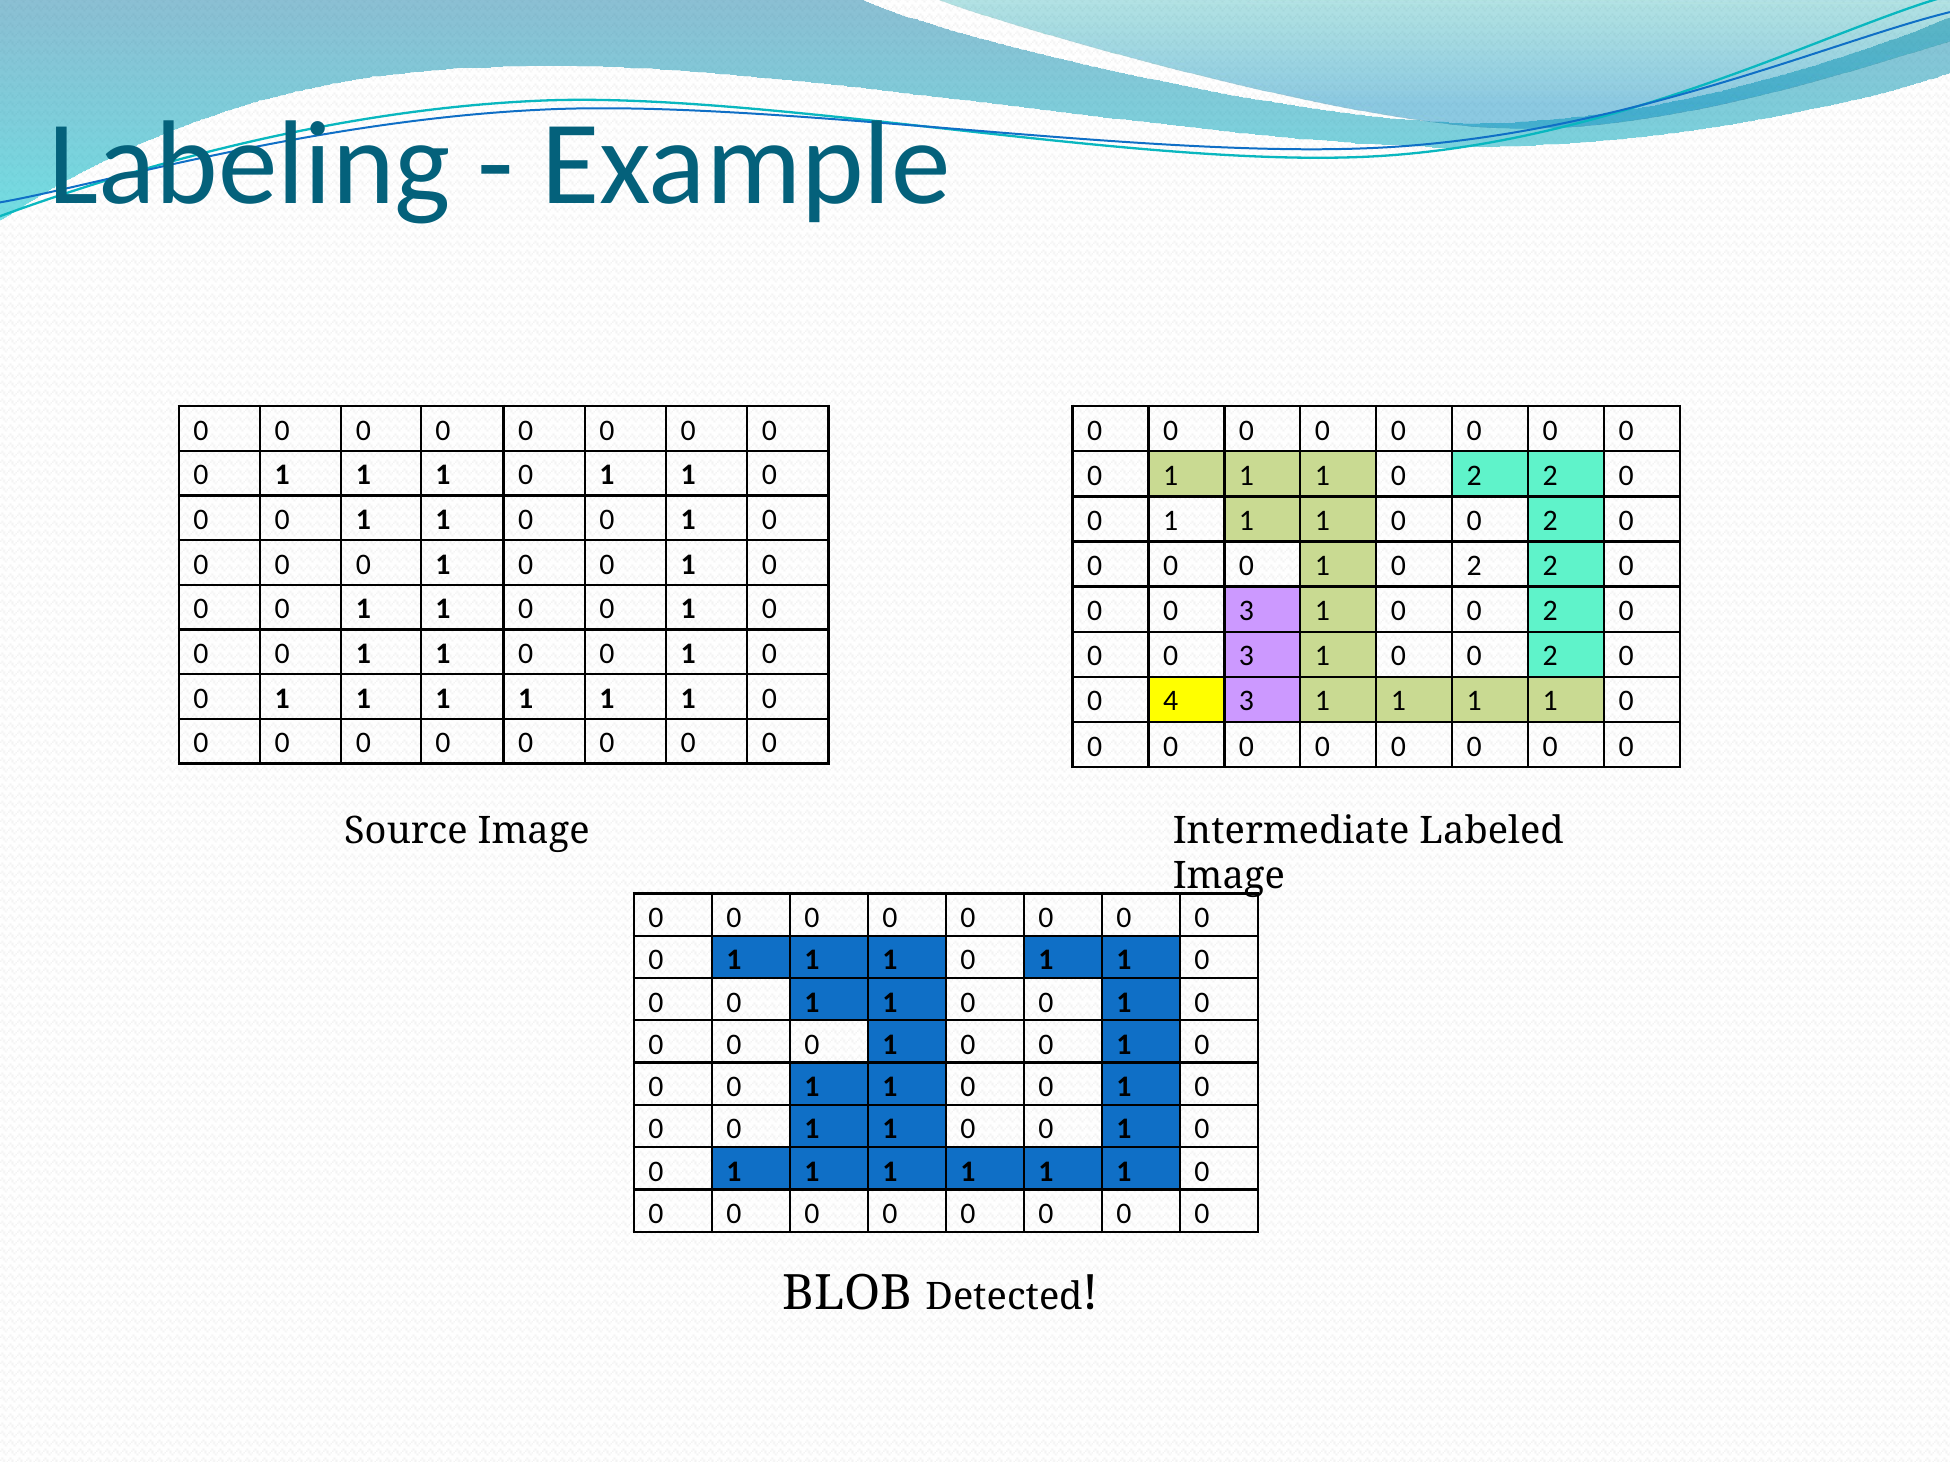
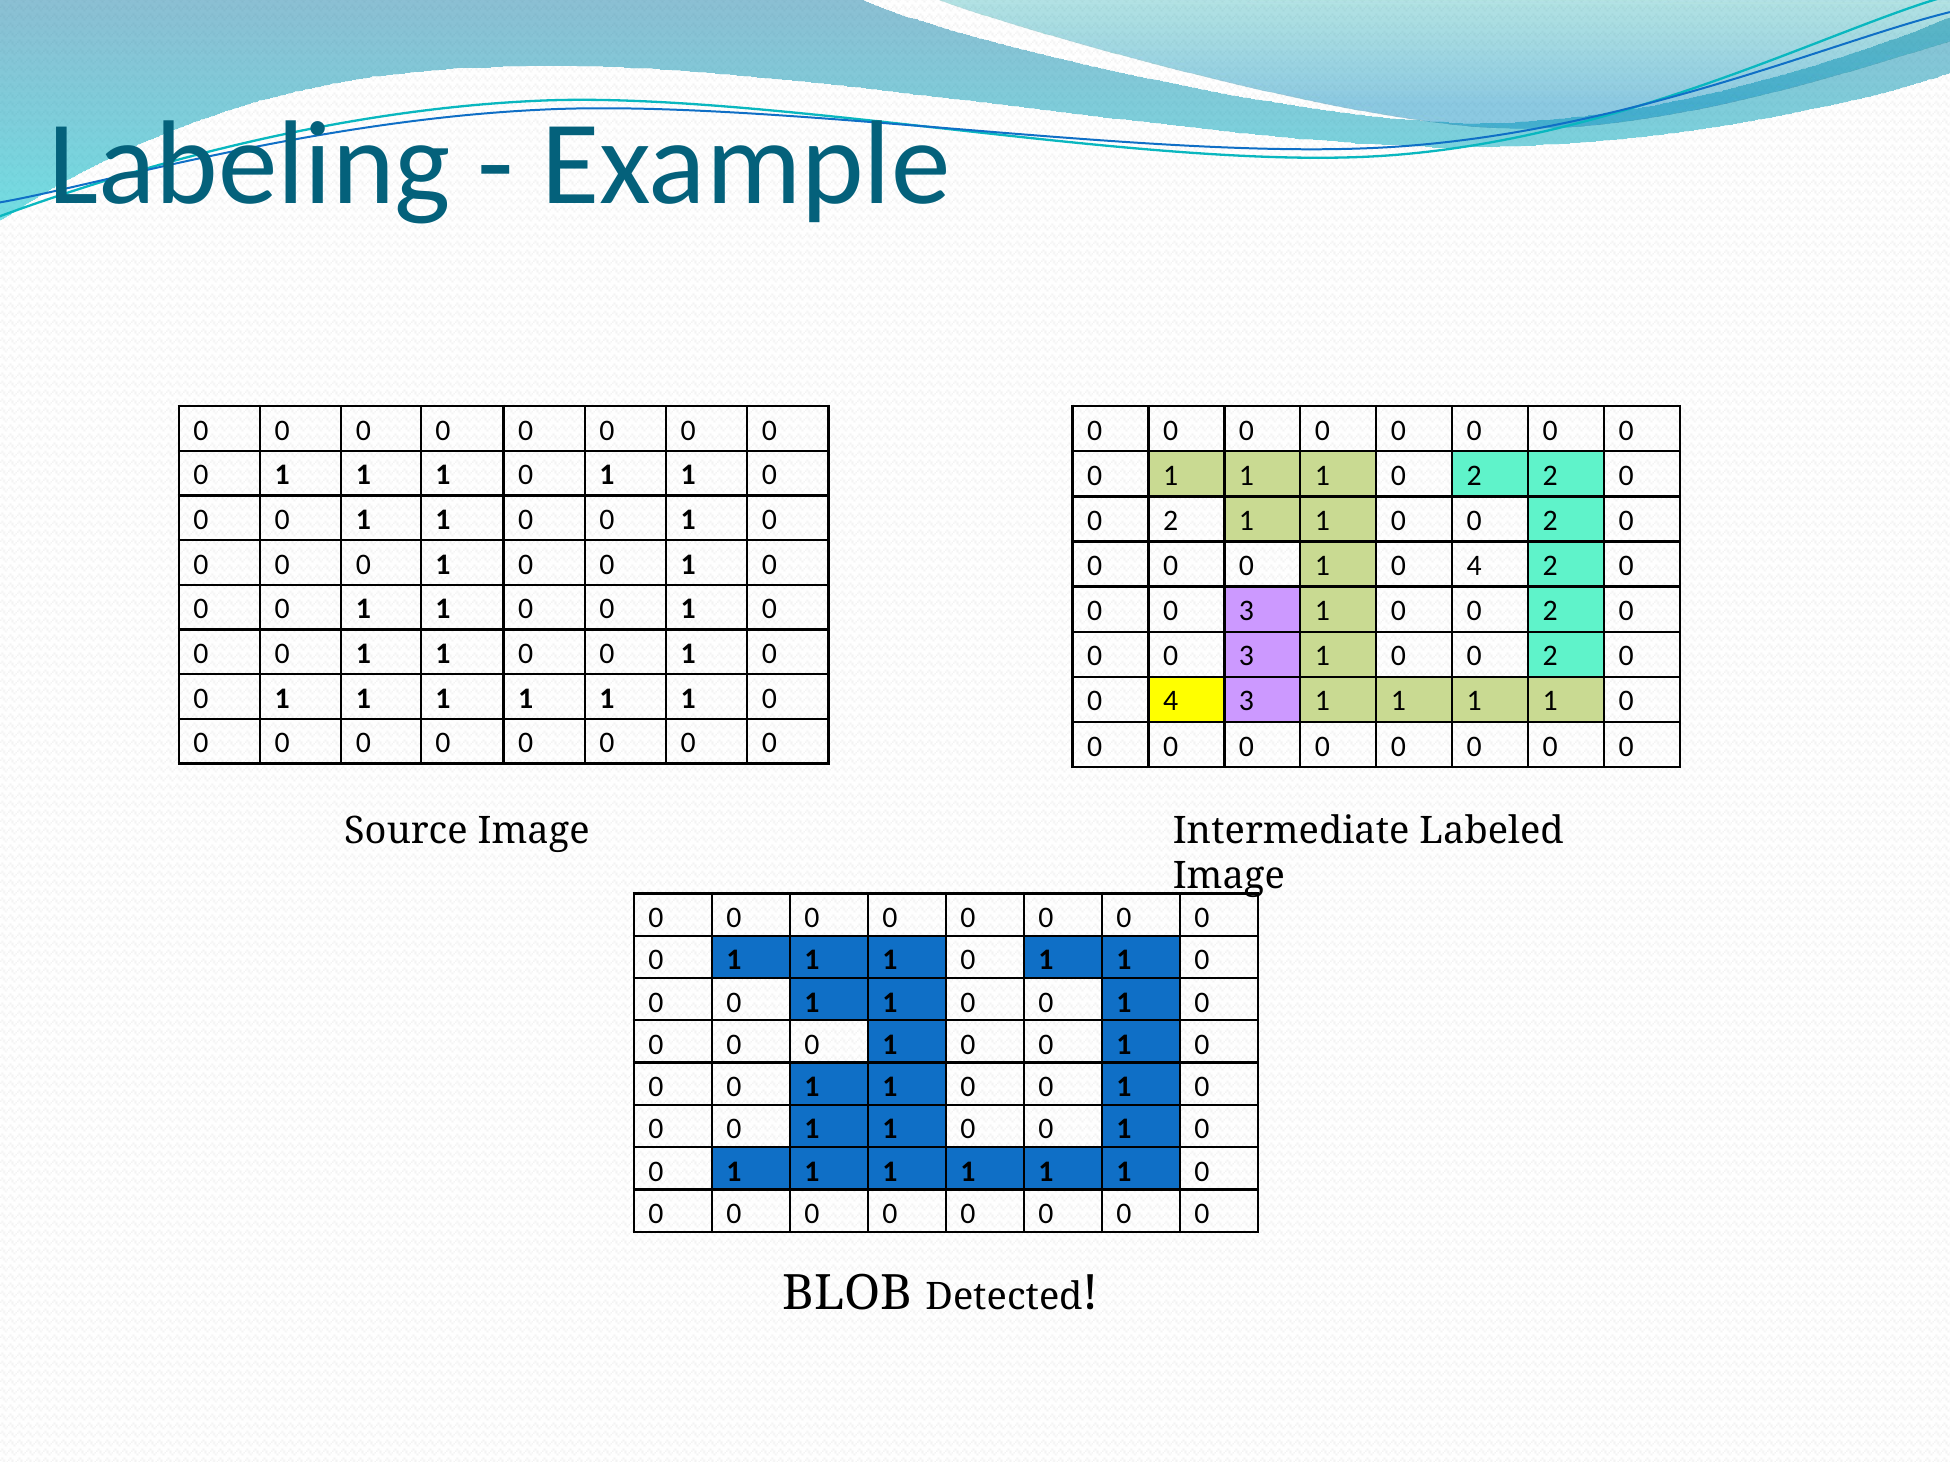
1: 1 -> 2 (1171, 521)
0 1 0 2: 2 -> 4 (1474, 566)
